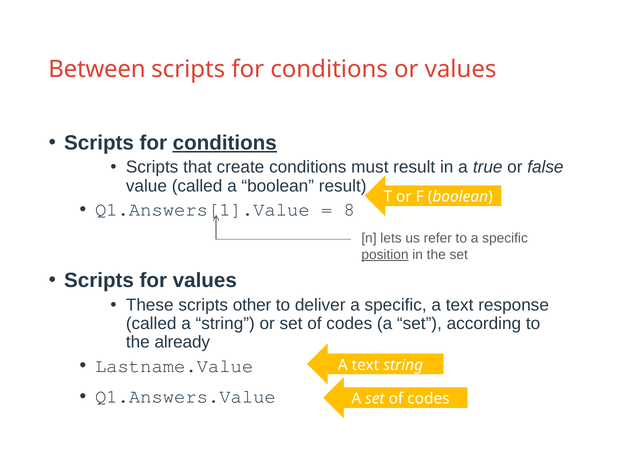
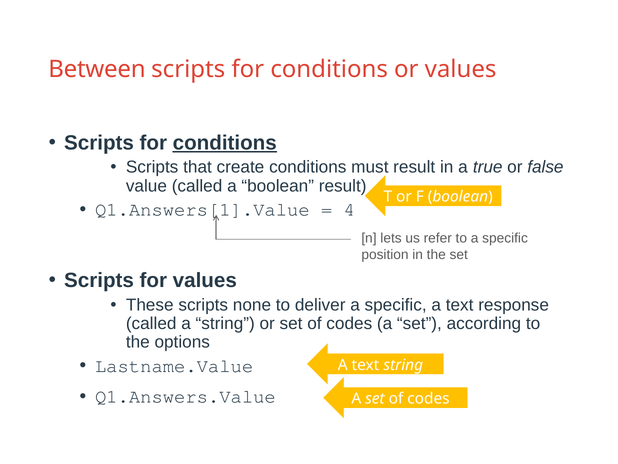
8: 8 -> 4 (349, 209)
position underline: present -> none (385, 254)
other: other -> none (252, 305)
already: already -> options (182, 342)
